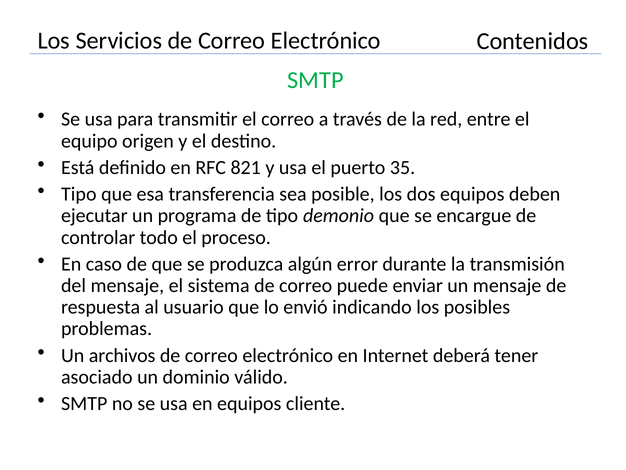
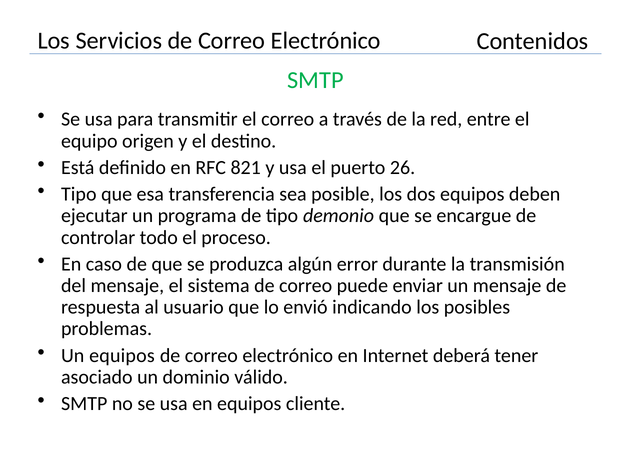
35: 35 -> 26 (403, 167)
Un archivos: archivos -> equipos (122, 355)
